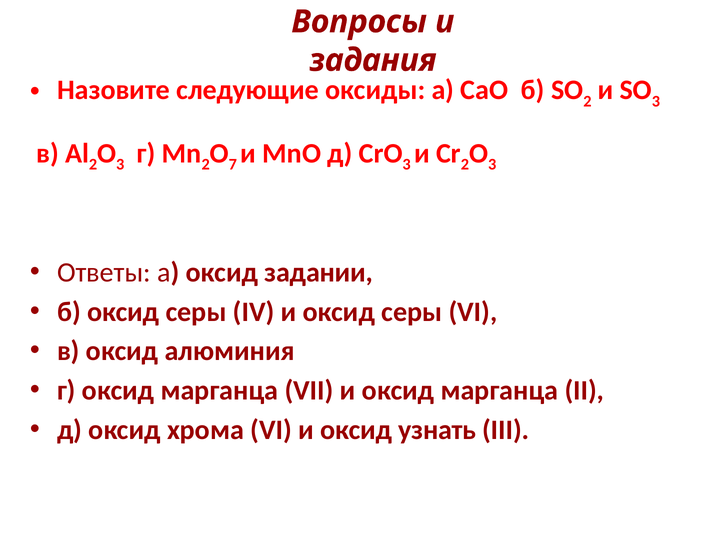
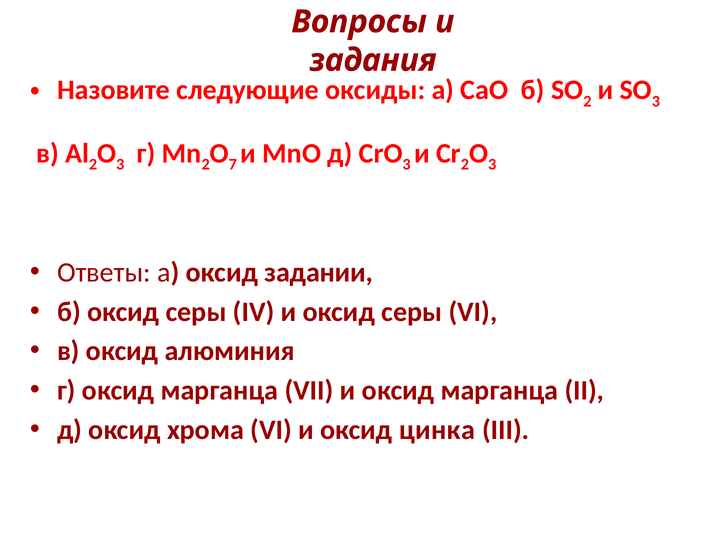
узнать: узнать -> цинка (437, 430)
